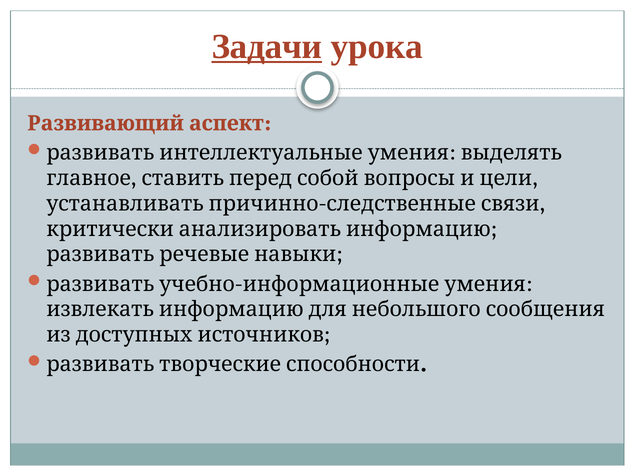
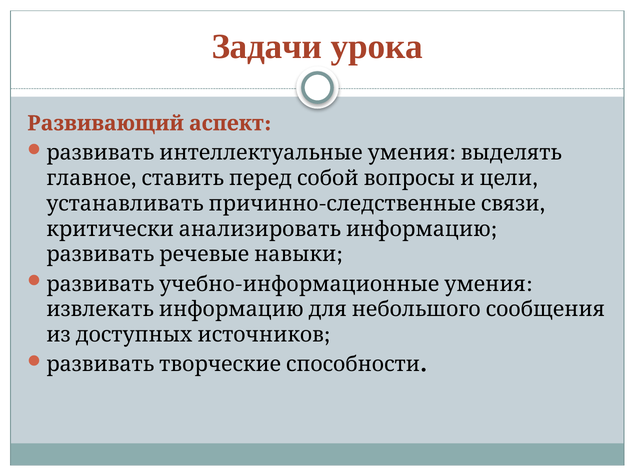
Задачи underline: present -> none (267, 47)
